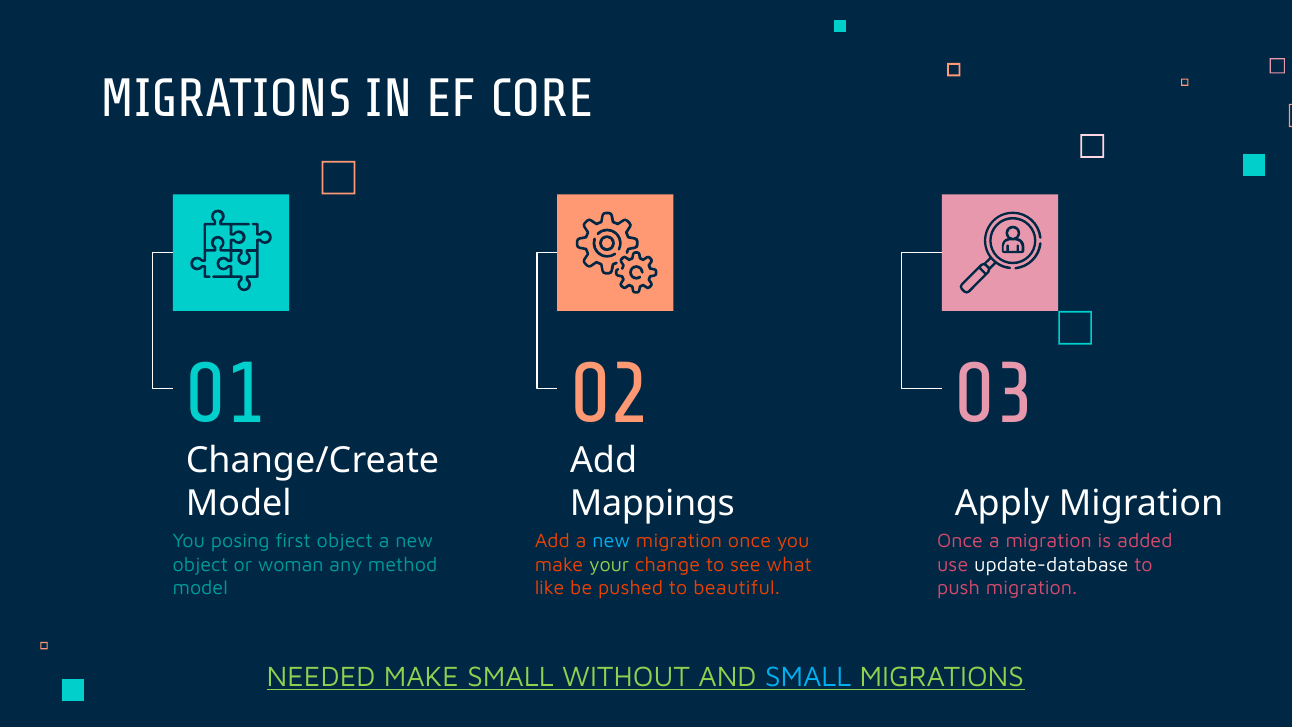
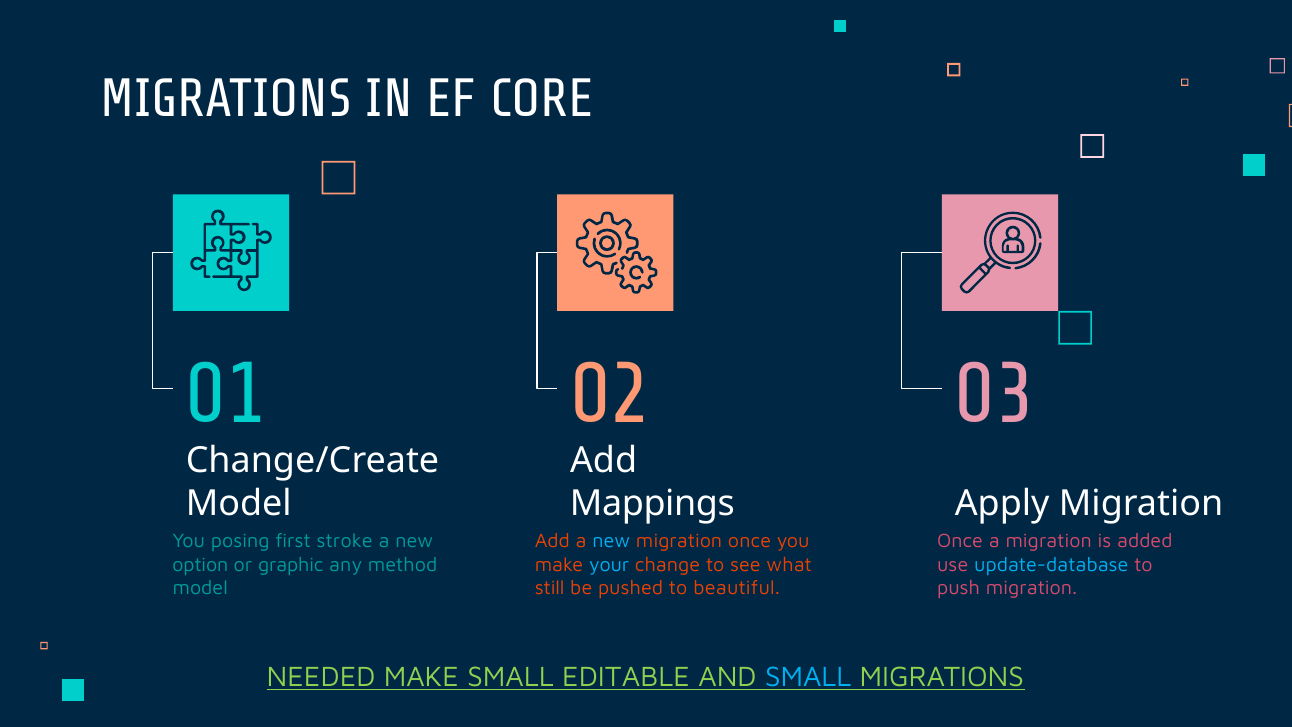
first object: object -> stroke (345, 541)
object: object -> option (200, 565)
woman: woman -> graphic (291, 565)
your colour: light green -> light blue (609, 565)
update-database colour: white -> light blue (1051, 565)
like: like -> still (550, 588)
WITHOUT: WITHOUT -> EDITABLE (626, 676)
